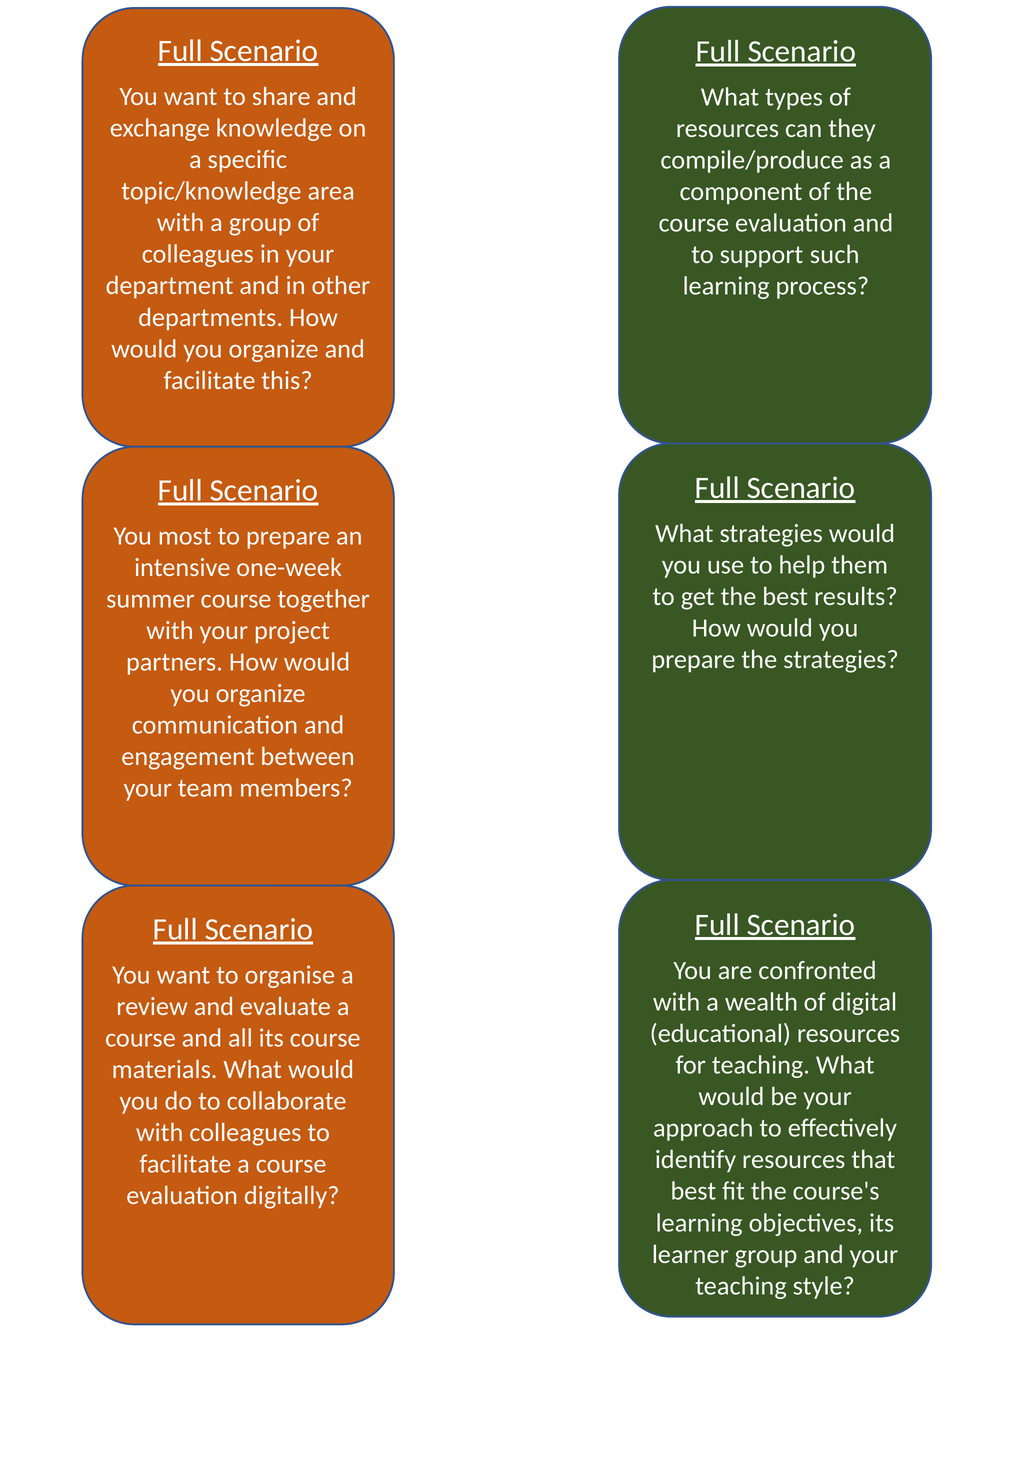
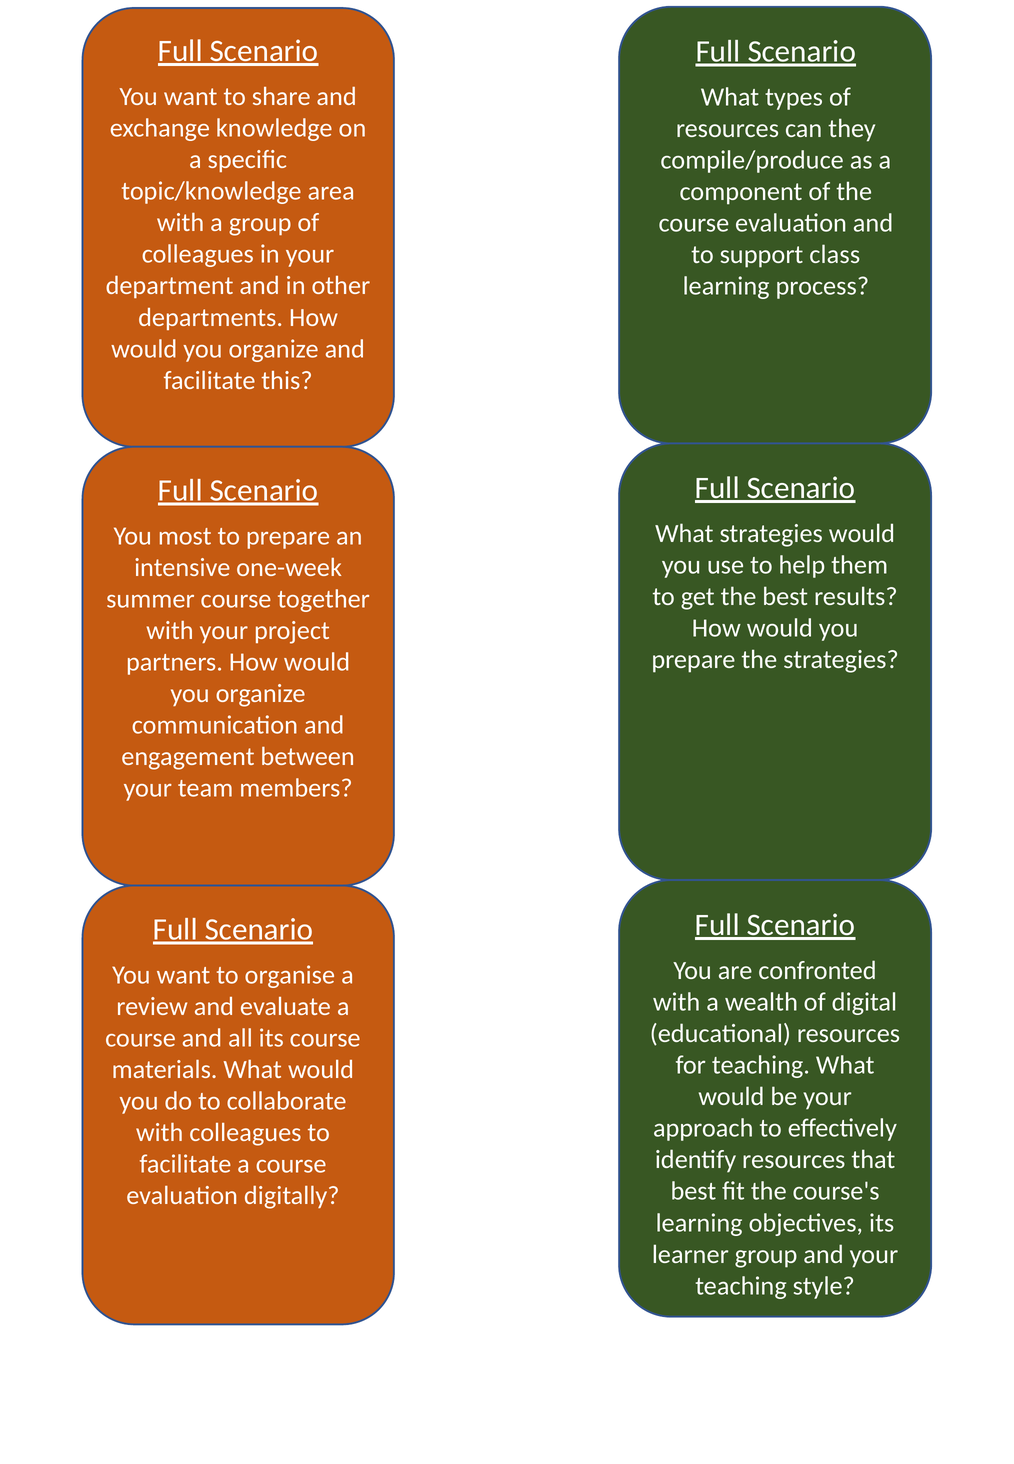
such: such -> class (835, 255)
